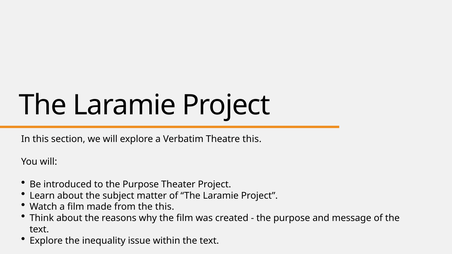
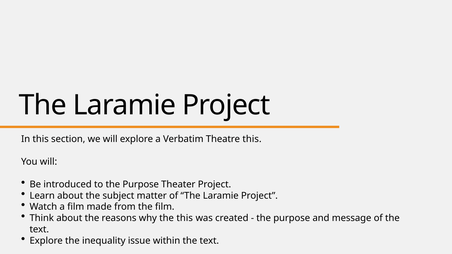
the this: this -> film (165, 207)
the film: film -> this (185, 218)
